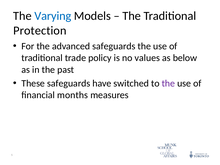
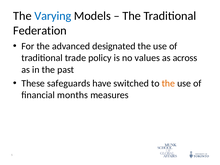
Protection: Protection -> Federation (40, 31)
advanced safeguards: safeguards -> designated (114, 46)
below: below -> across (185, 58)
the colour: purple -> orange (168, 83)
